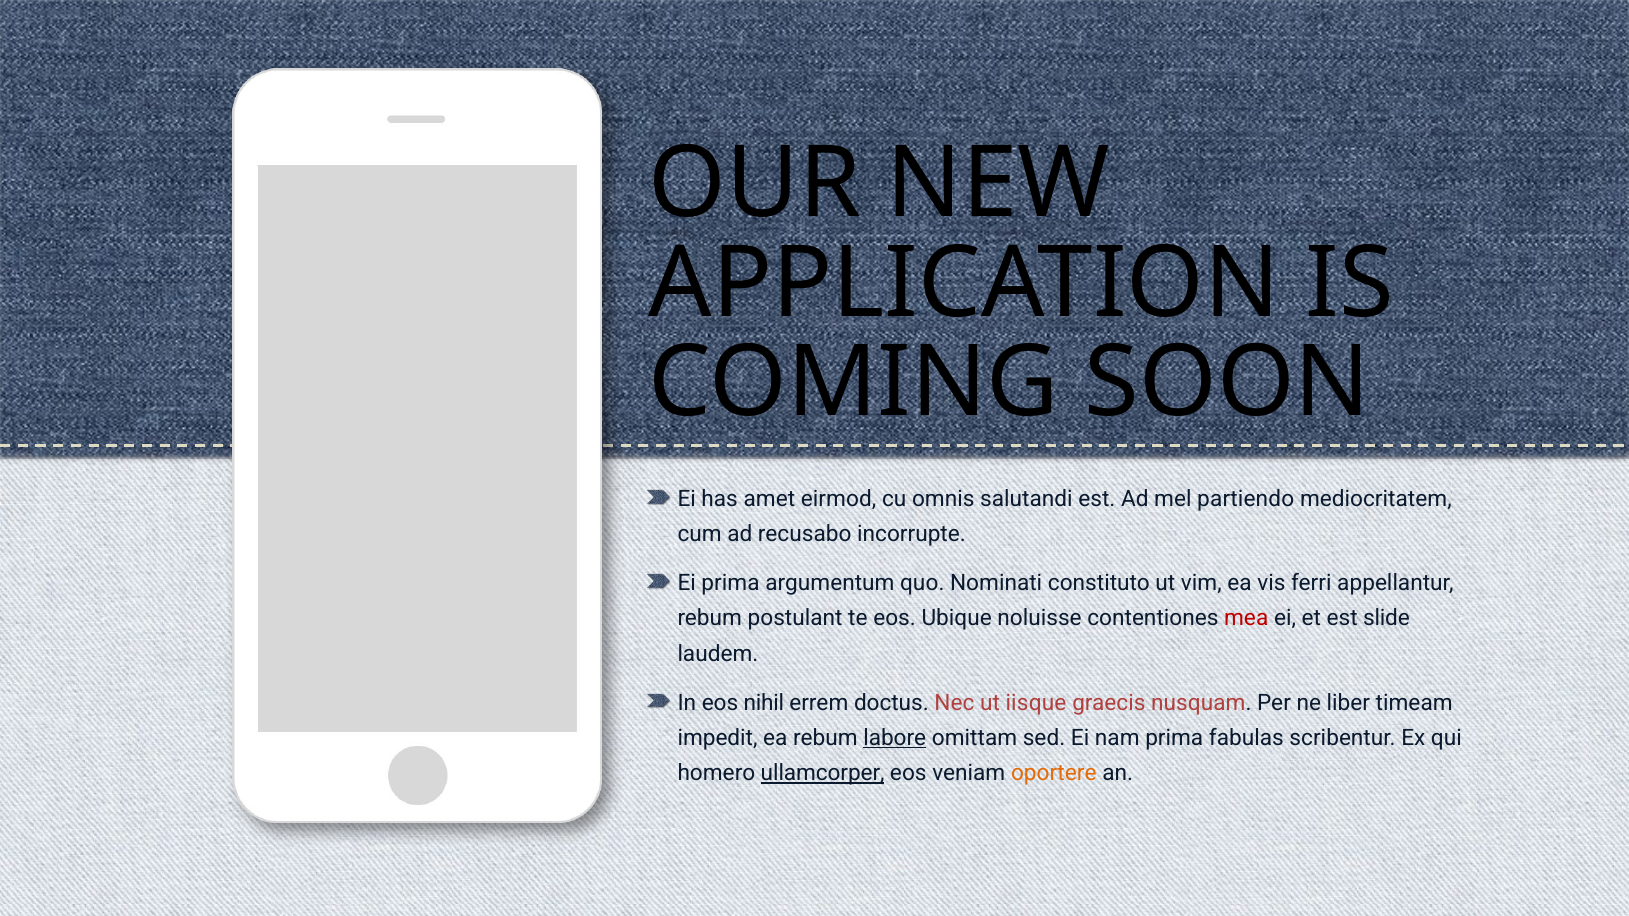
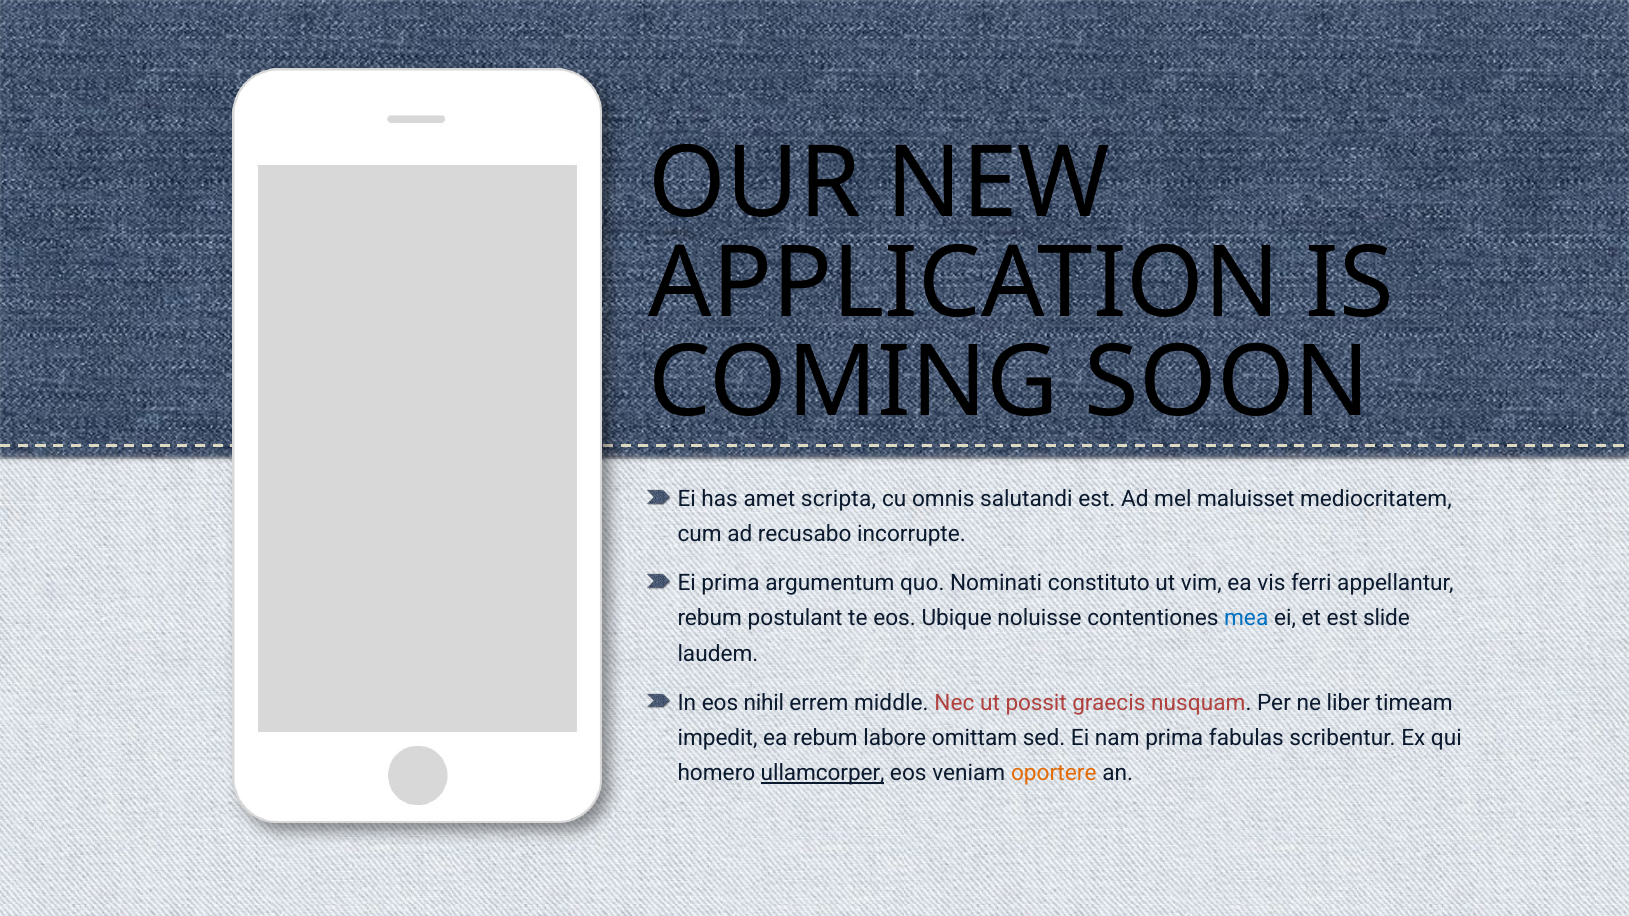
eirmod: eirmod -> scripta (839, 499)
partiendo: partiendo -> maluisset (1246, 499)
mea colour: red -> blue (1246, 619)
doctus: doctus -> middle (891, 703)
iisque: iisque -> possit (1036, 703)
labore underline: present -> none (895, 738)
